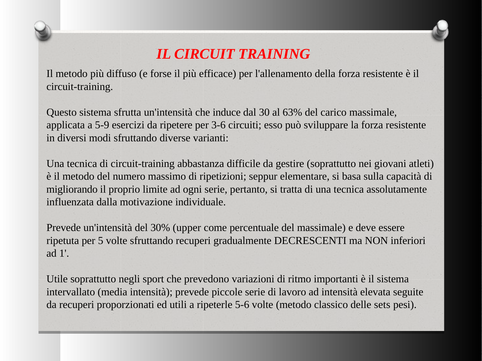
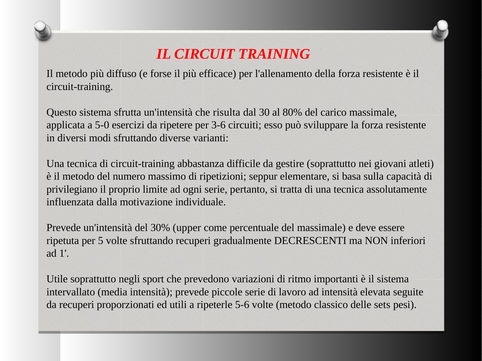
induce: induce -> risulta (227, 112)
63%: 63% -> 80% (292, 112)
5-9: 5-9 -> 5-0 (102, 125)
migliorando: migliorando -> privilegiano (72, 189)
